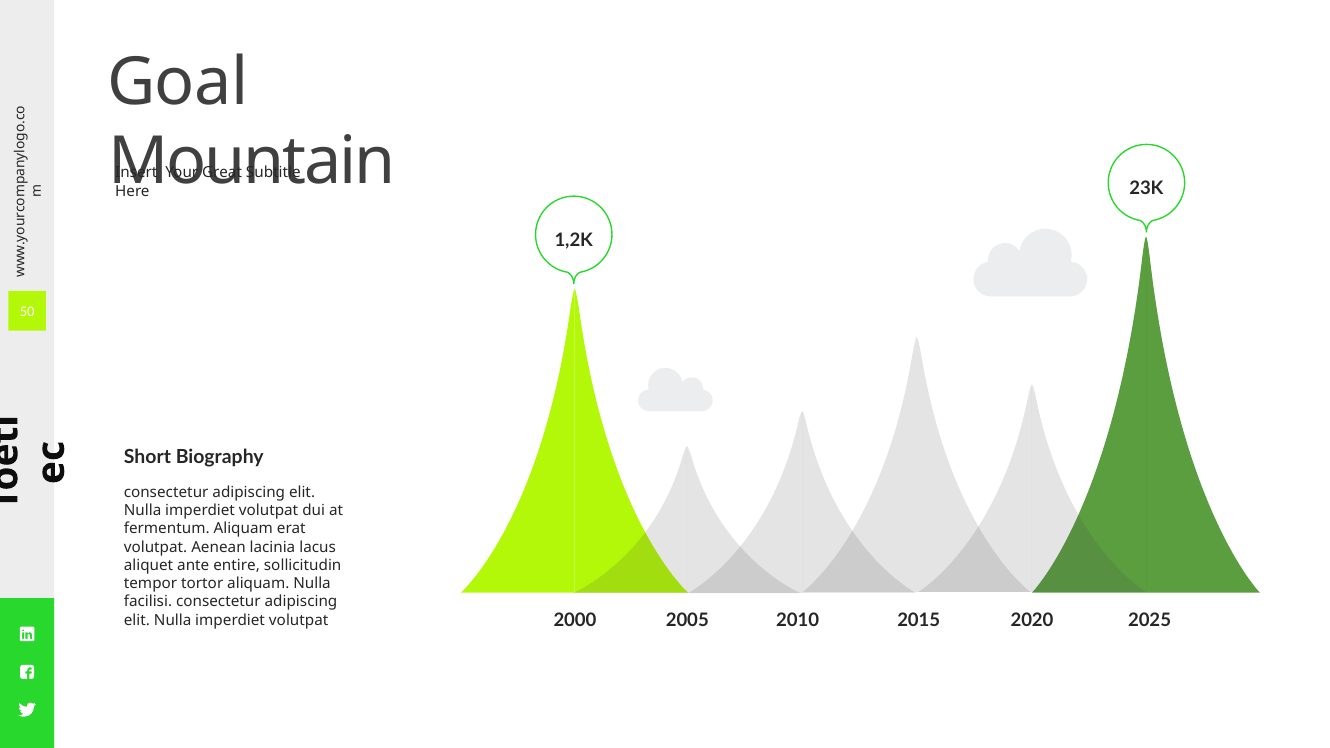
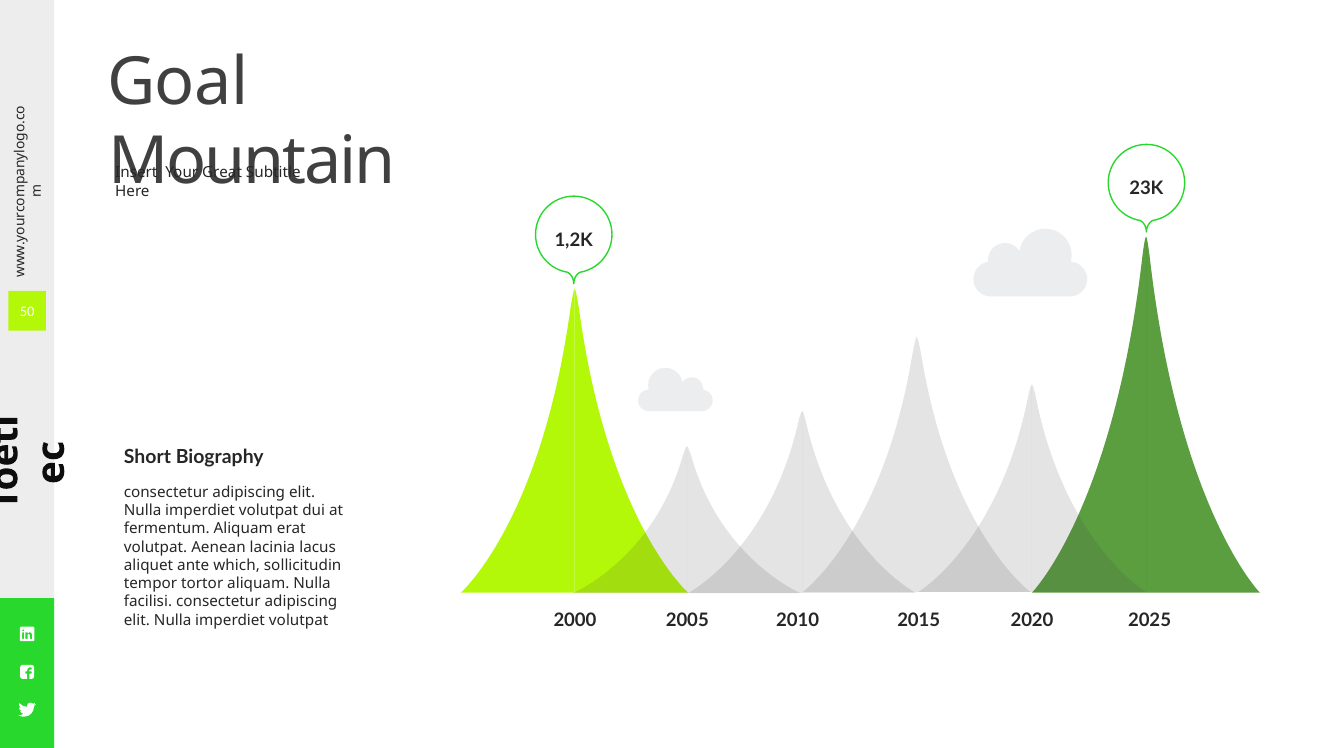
entire: entire -> which (237, 565)
